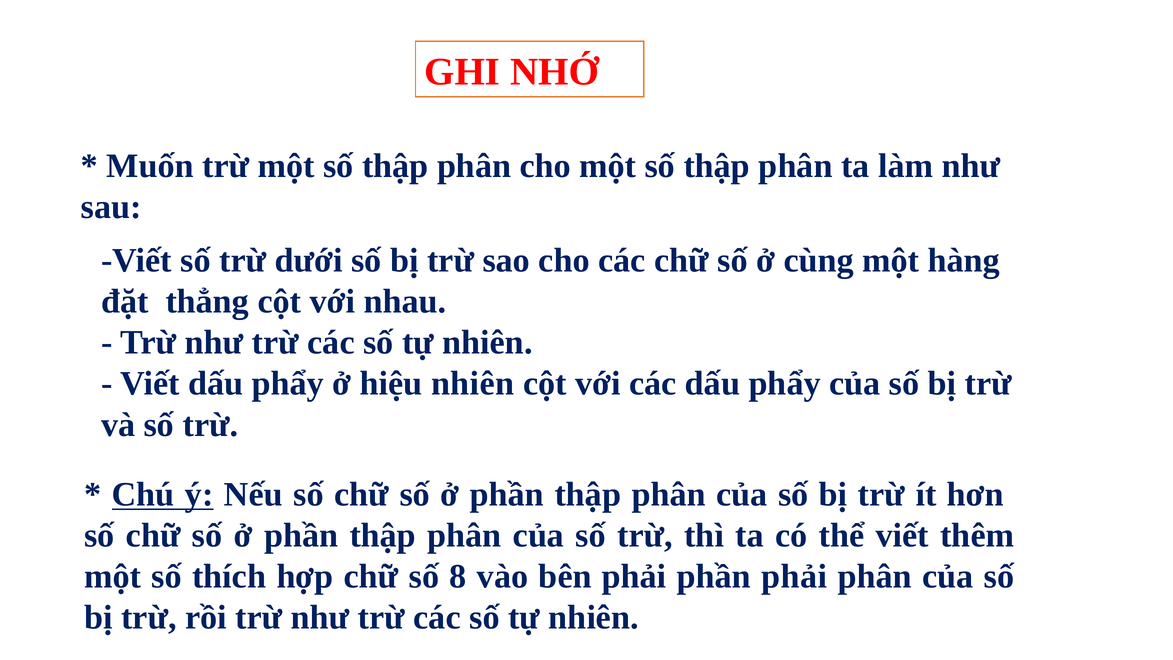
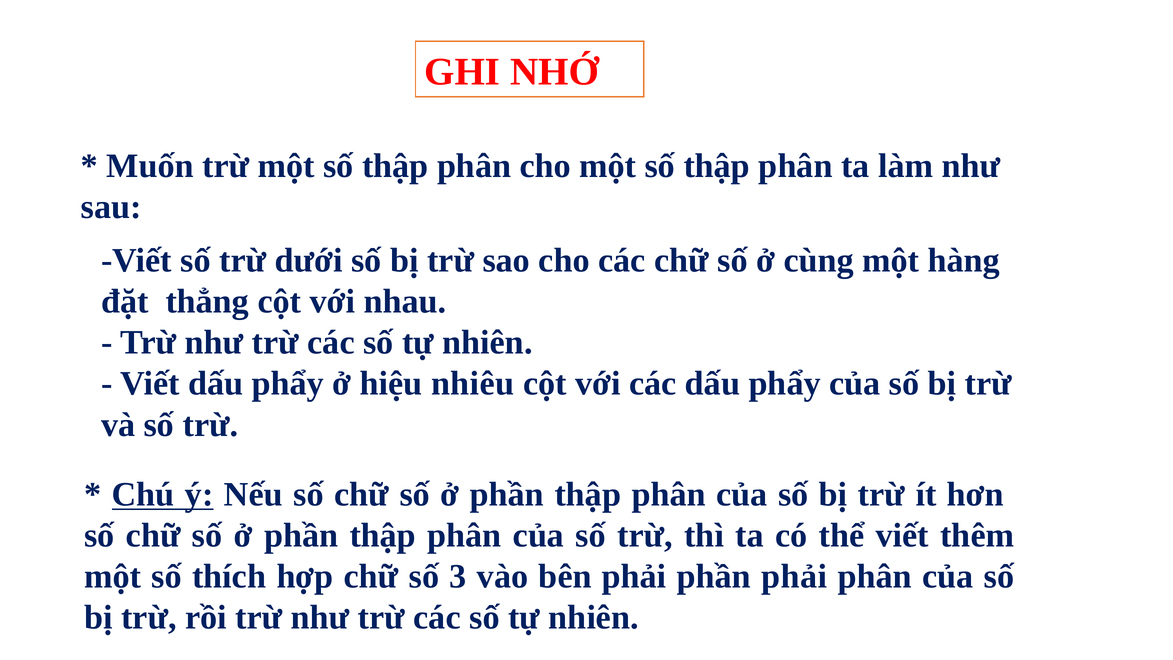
hiệu nhiên: nhiên -> nhiêu (473, 384)
8: 8 -> 3 (458, 576)
